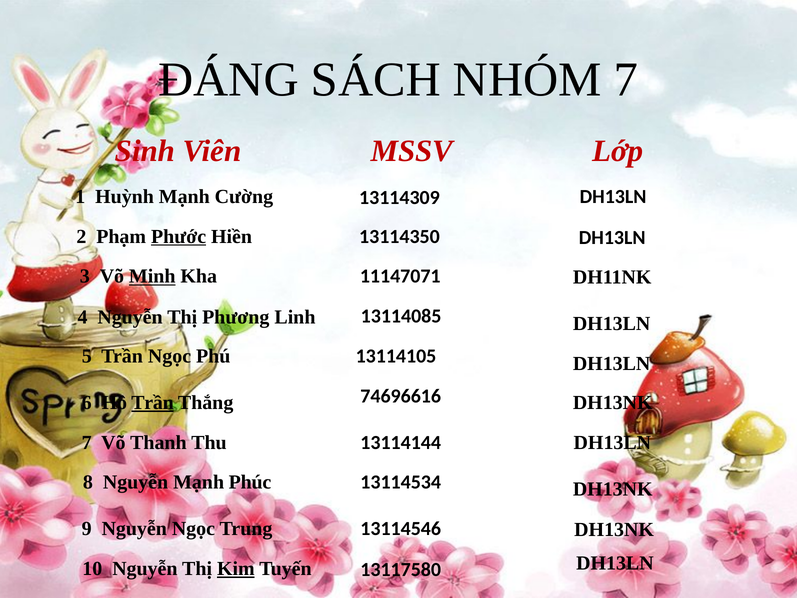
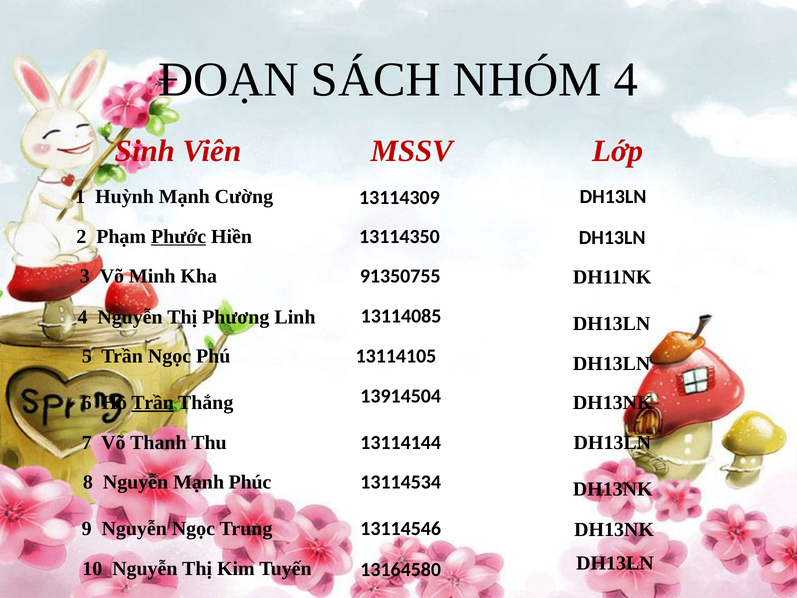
ĐÁNG: ĐÁNG -> ĐOẠN (228, 80)
NHÓM 7: 7 -> 4 (626, 80)
Minh underline: present -> none (152, 276)
11147071: 11147071 -> 91350755 (400, 276)
74696616: 74696616 -> 13914504 (401, 396)
Kim underline: present -> none (236, 568)
13117580: 13117580 -> 13164580 (401, 570)
